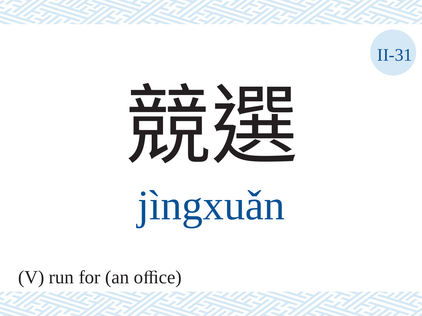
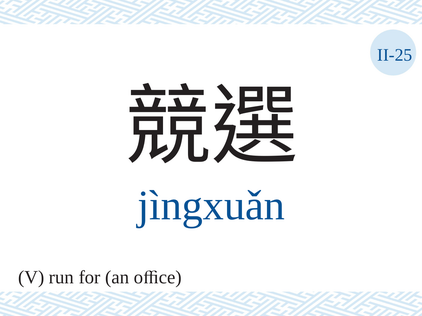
II-31: II-31 -> II-25 (395, 55)
